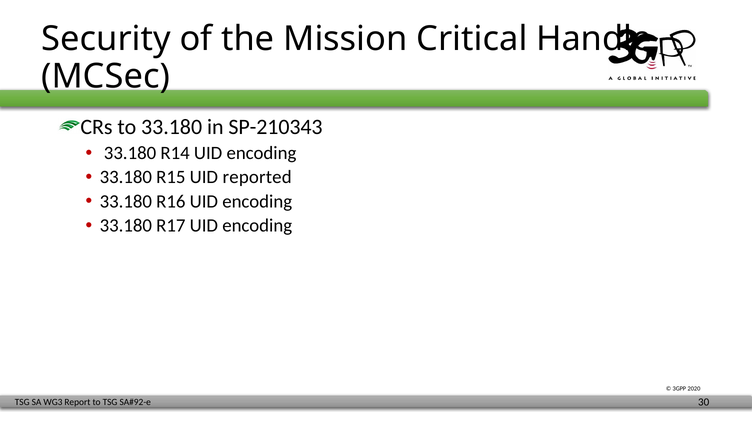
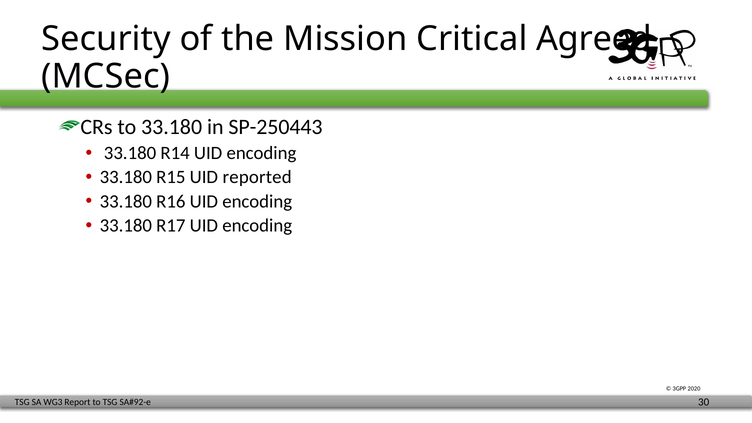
Handle: Handle -> Agreed (594, 39)
SP-210343: SP-210343 -> SP-250443 (276, 127)
